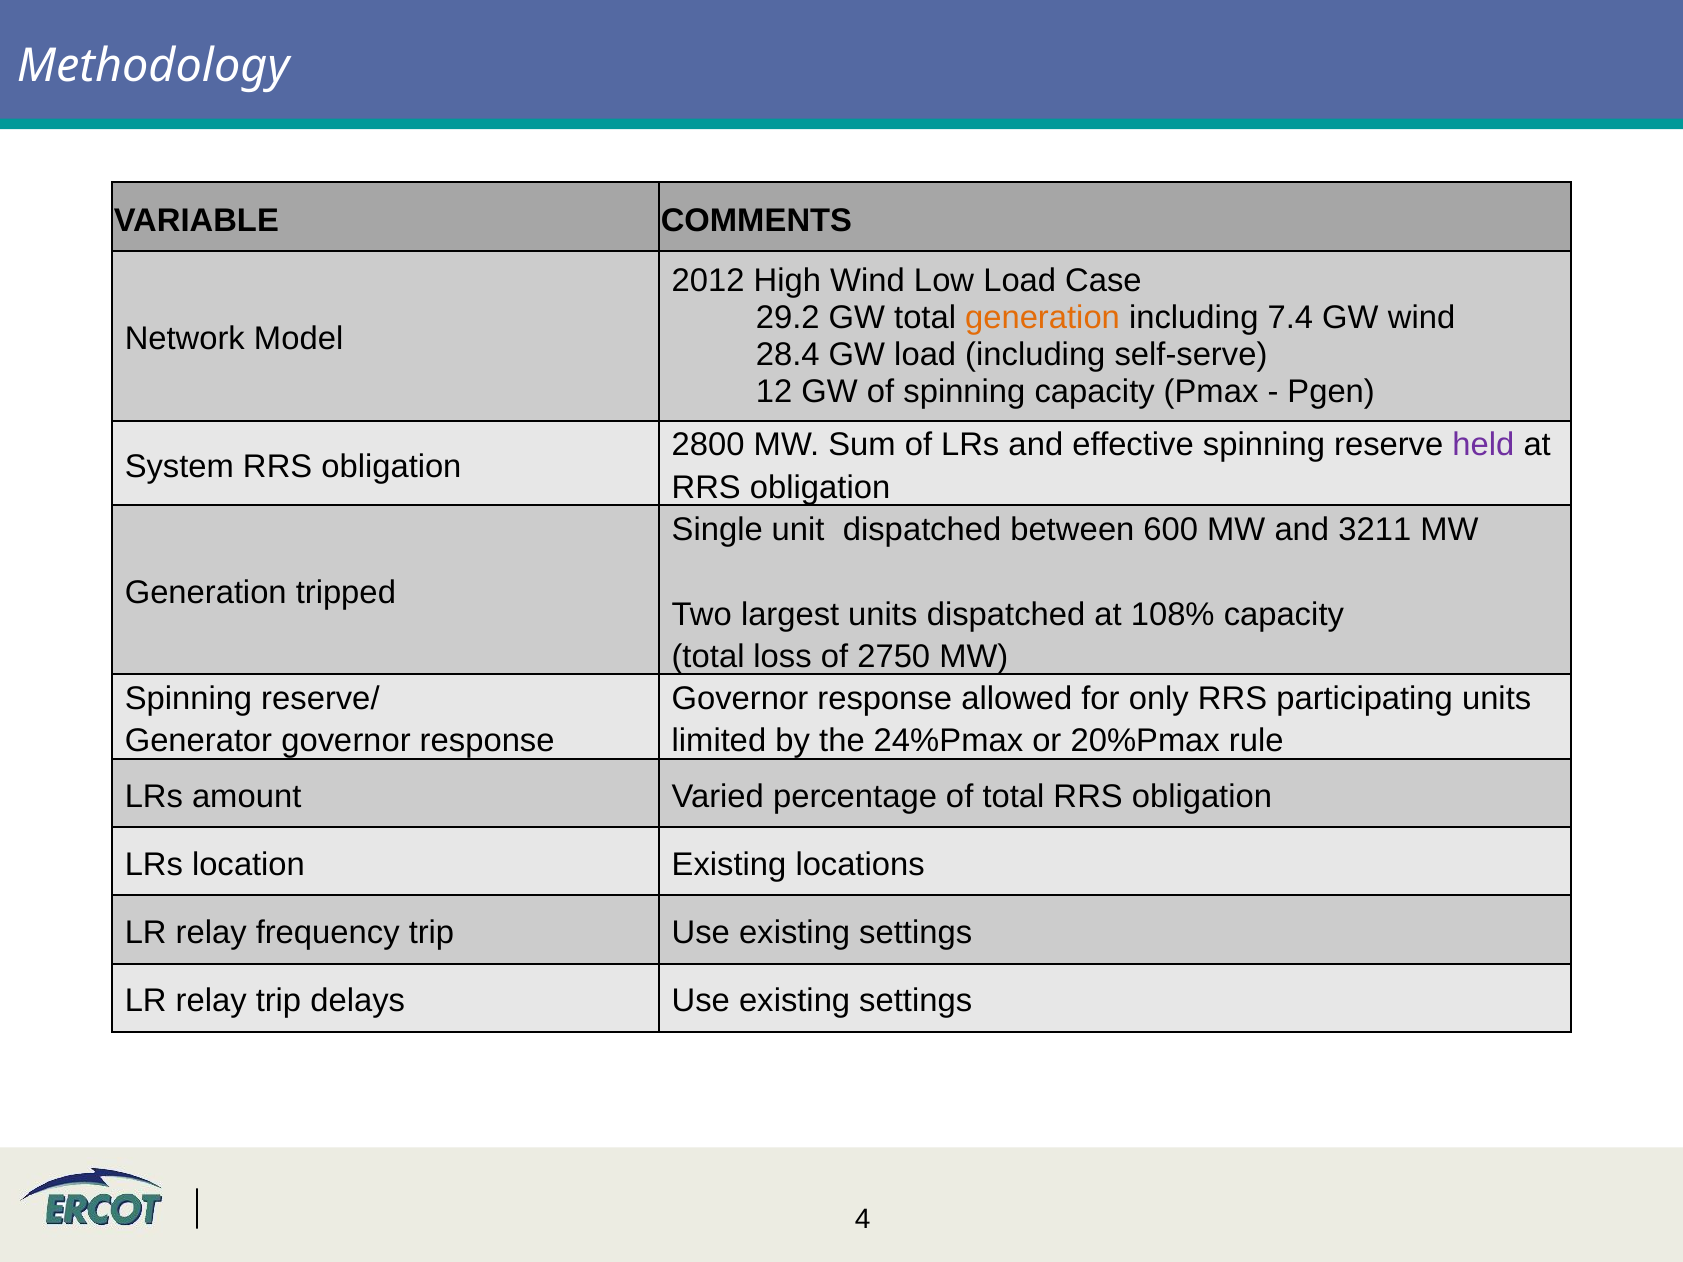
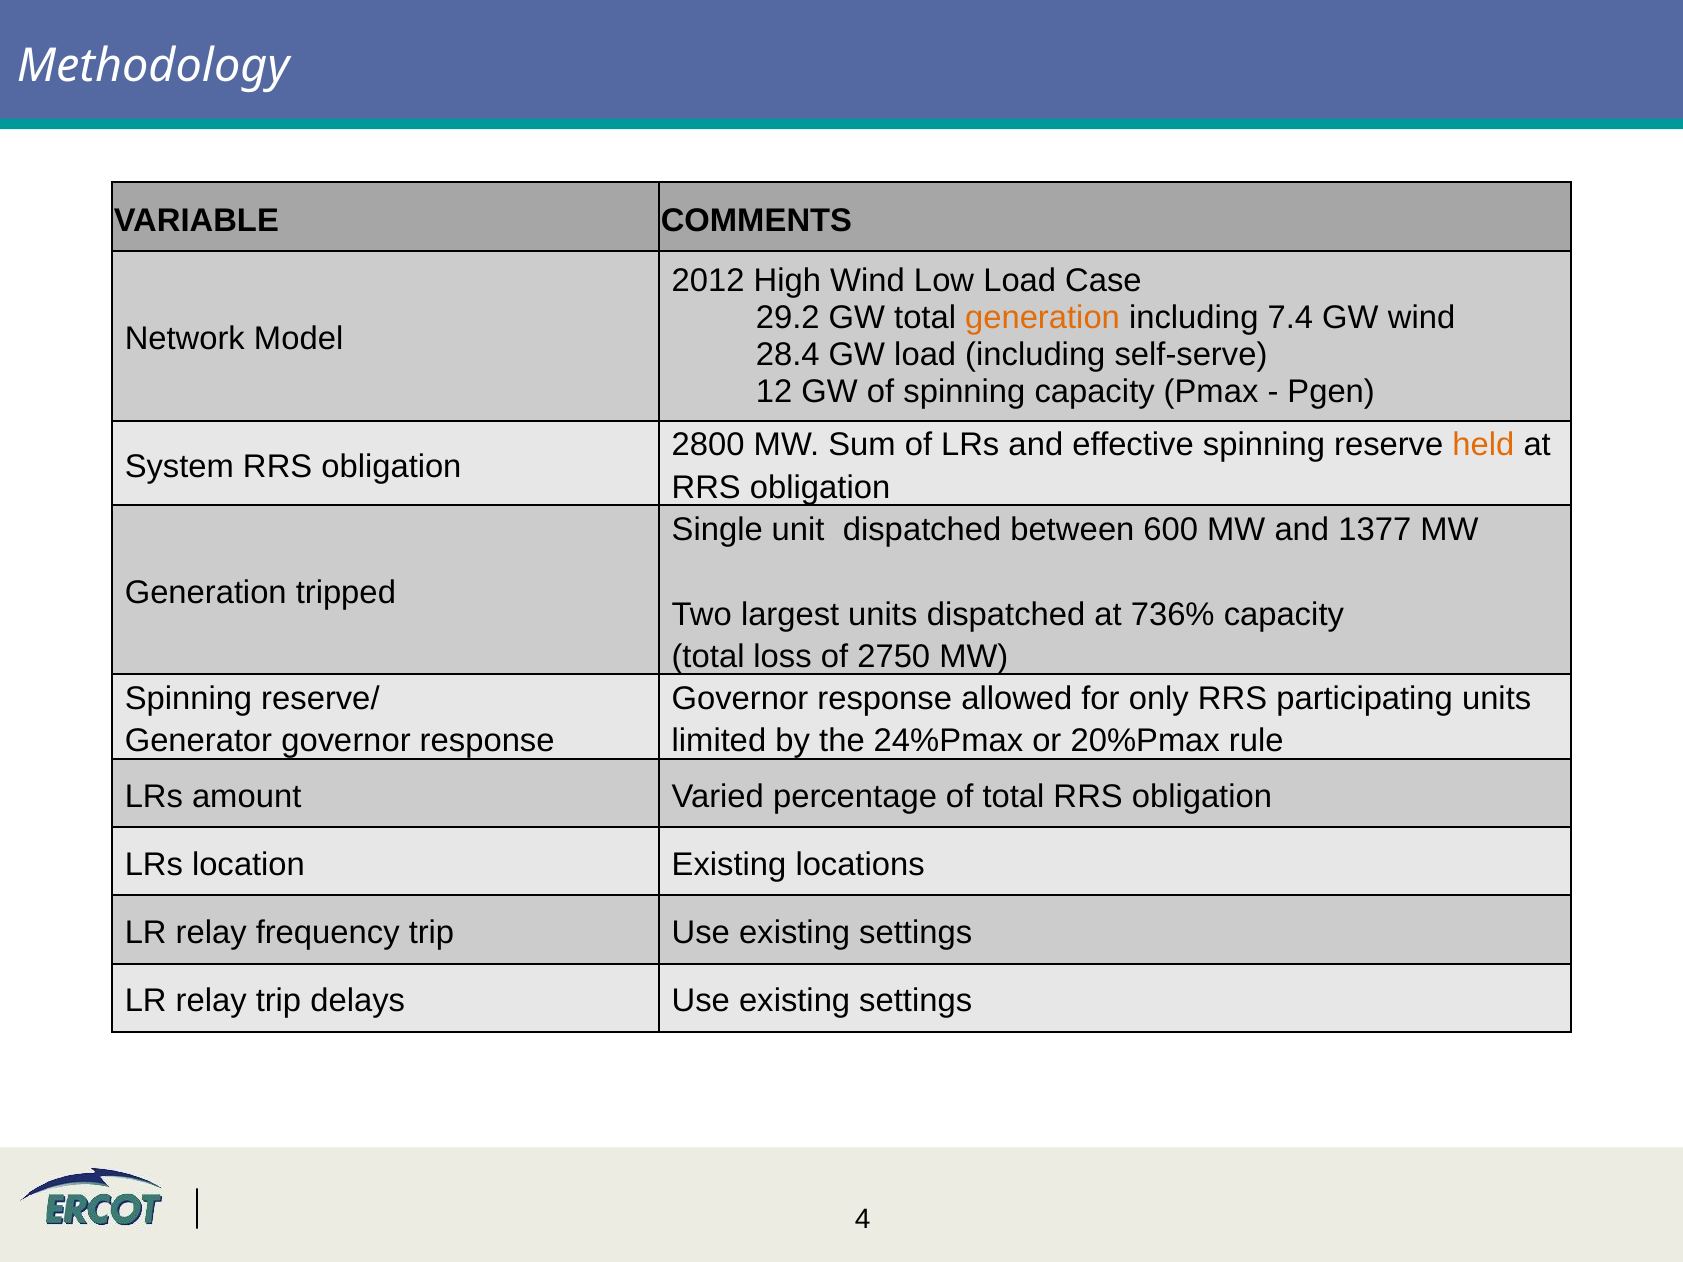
held colour: purple -> orange (1483, 445)
3211: 3211 -> 1377 (1375, 530)
108%: 108% -> 736% (1173, 614)
